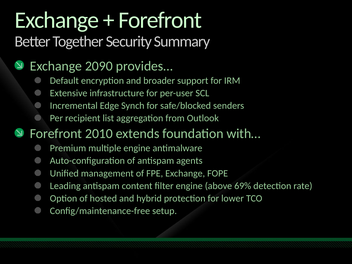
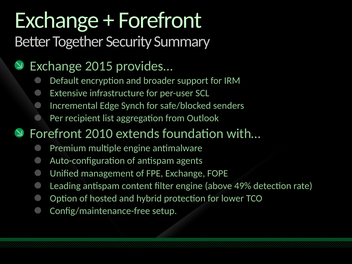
2090: 2090 -> 2015 (99, 66)
69%: 69% -> 49% (243, 186)
